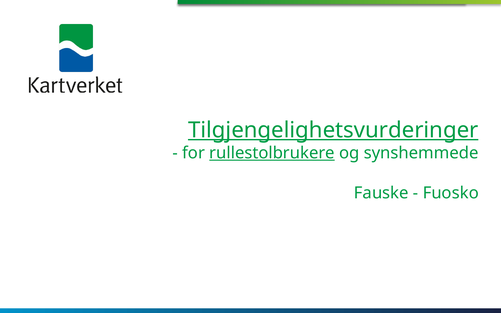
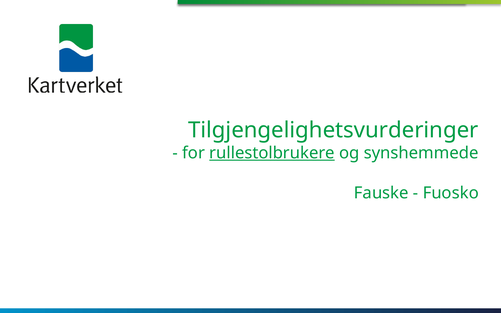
Tilgjengelighetsvurderinger underline: present -> none (333, 130)
